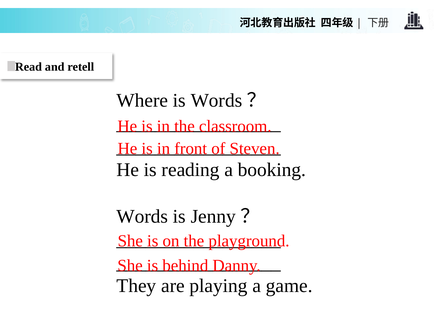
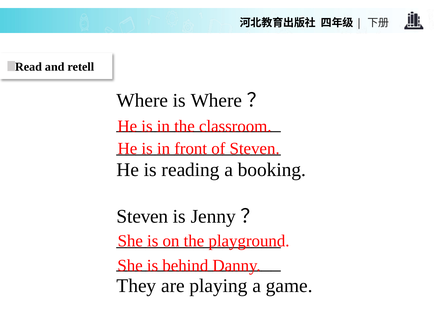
is Words: Words -> Where (216, 100)
Words: Words -> Steven (142, 216)
